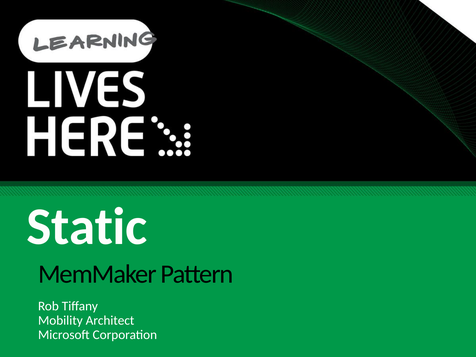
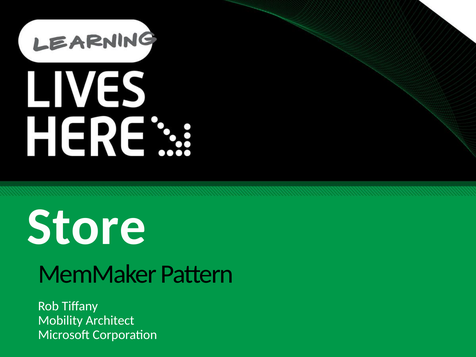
Static: Static -> Store (86, 227)
